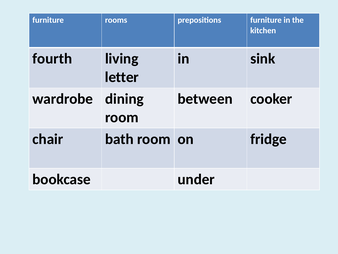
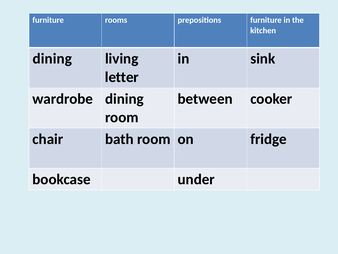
fourth: fourth -> dining (52, 59)
